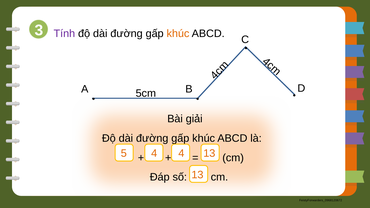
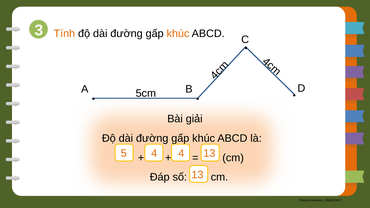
Tính colour: purple -> orange (64, 34)
